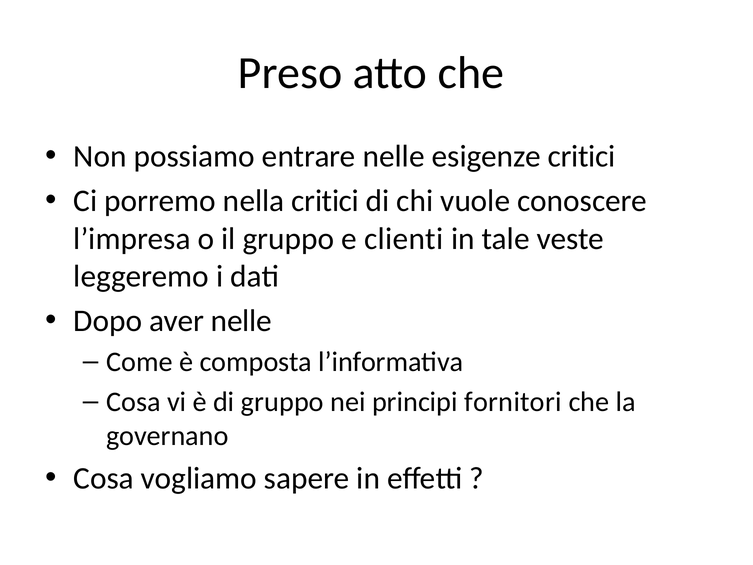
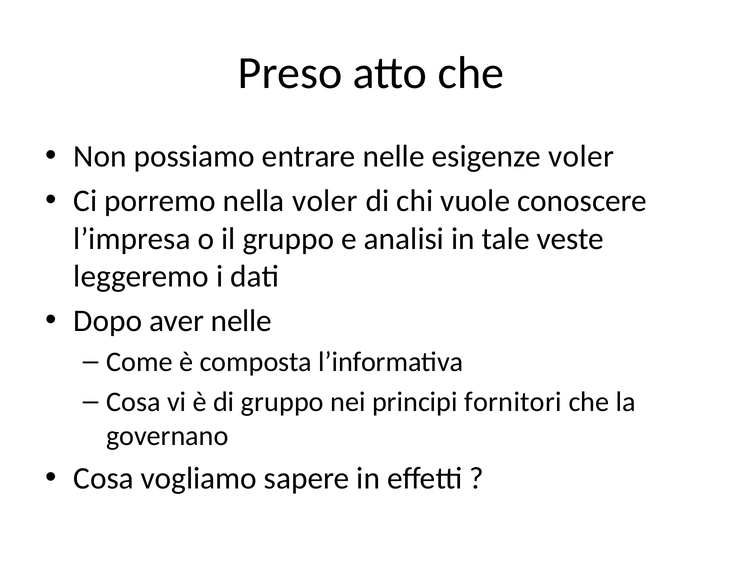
esigenze critici: critici -> voler (581, 157)
nella critici: critici -> voler (325, 201)
clienti: clienti -> analisi (404, 239)
